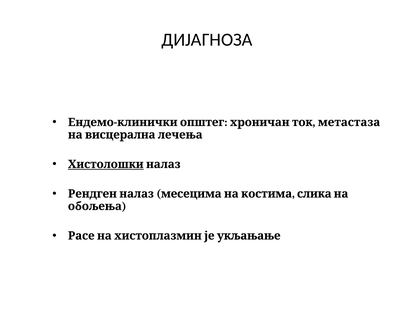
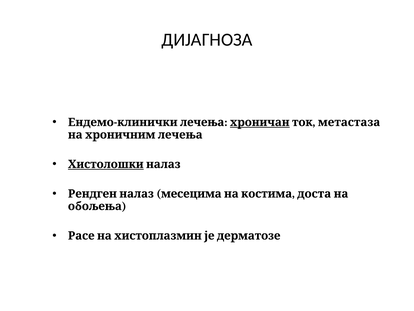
општег: општег -> лечења (202, 122)
хроничан underline: none -> present (260, 122)
висцерална: висцерална -> хроничним (120, 135)
слика: слика -> доста (314, 193)
укљањање: укљањање -> дерматозе (249, 235)
